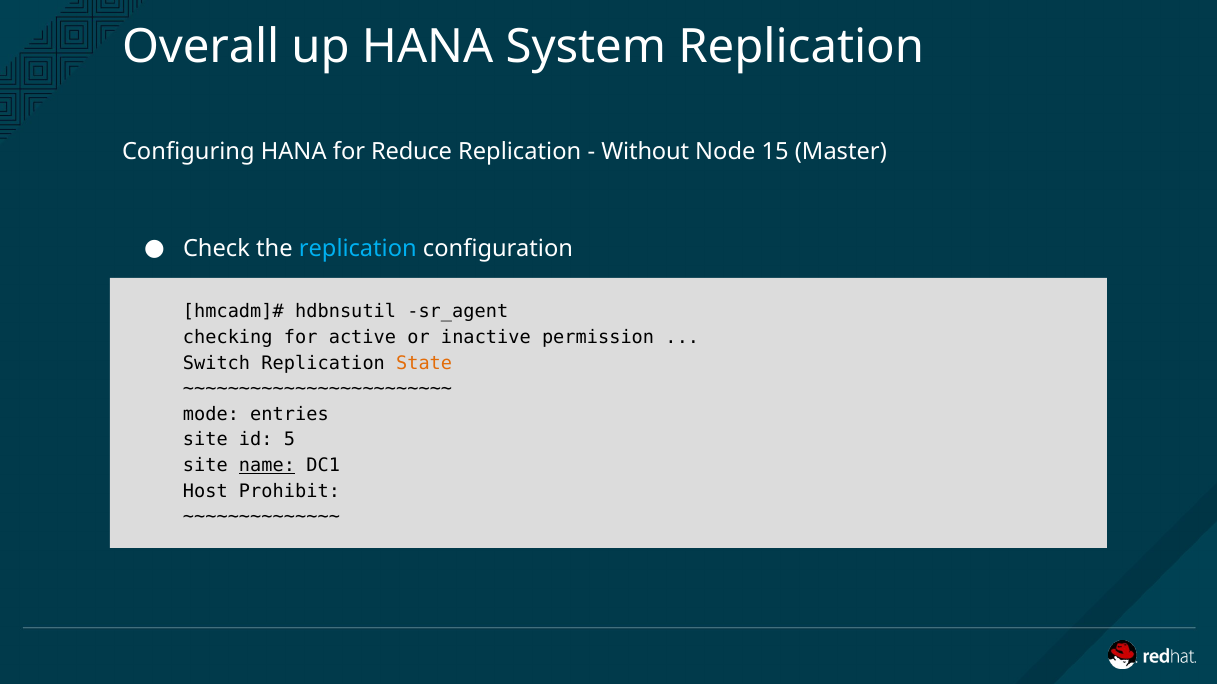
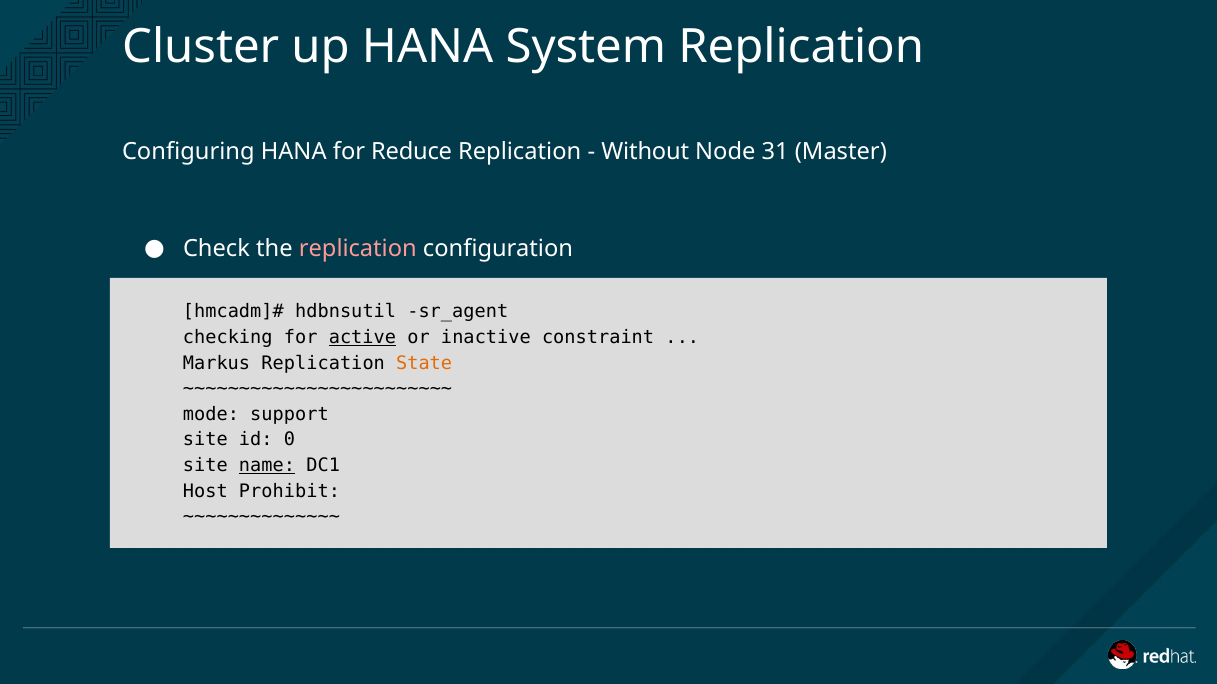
Overall: Overall -> Cluster (201, 47)
15: 15 -> 31 (775, 152)
replication colour: light blue -> pink (358, 249)
active underline: none -> present (362, 338)
permission: permission -> constraint (598, 338)
Switch: Switch -> Markus (217, 363)
entries: entries -> support (289, 415)
5: 5 -> 0 (289, 440)
